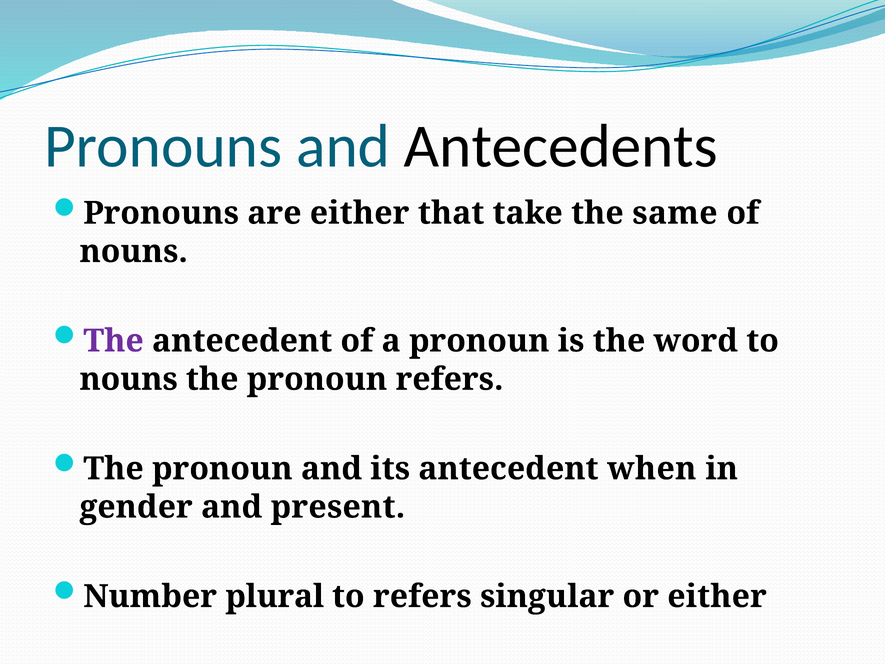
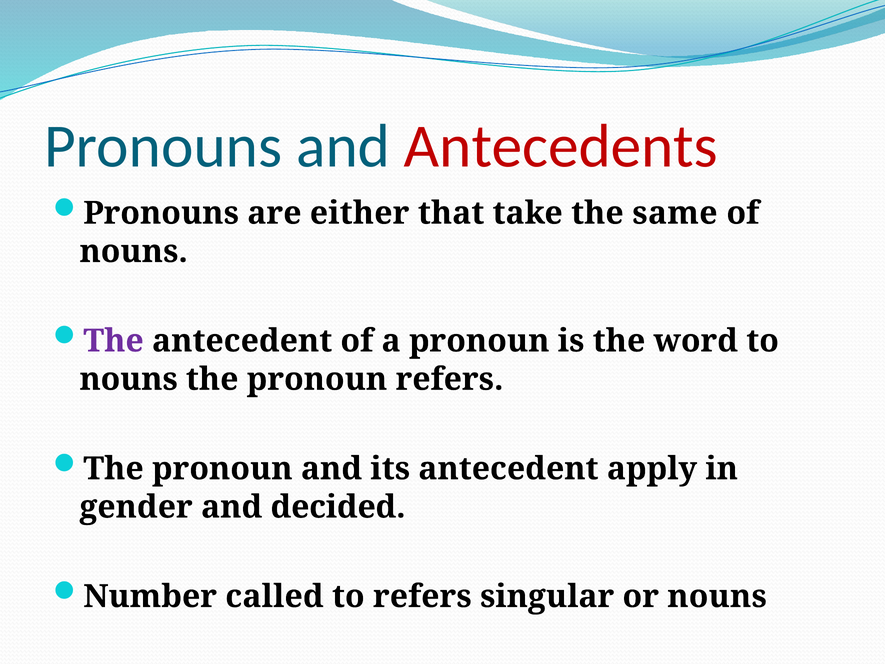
Antecedents colour: black -> red (561, 146)
when: when -> apply (652, 469)
present: present -> decided (338, 507)
plural: plural -> called (274, 596)
or either: either -> nouns (717, 596)
